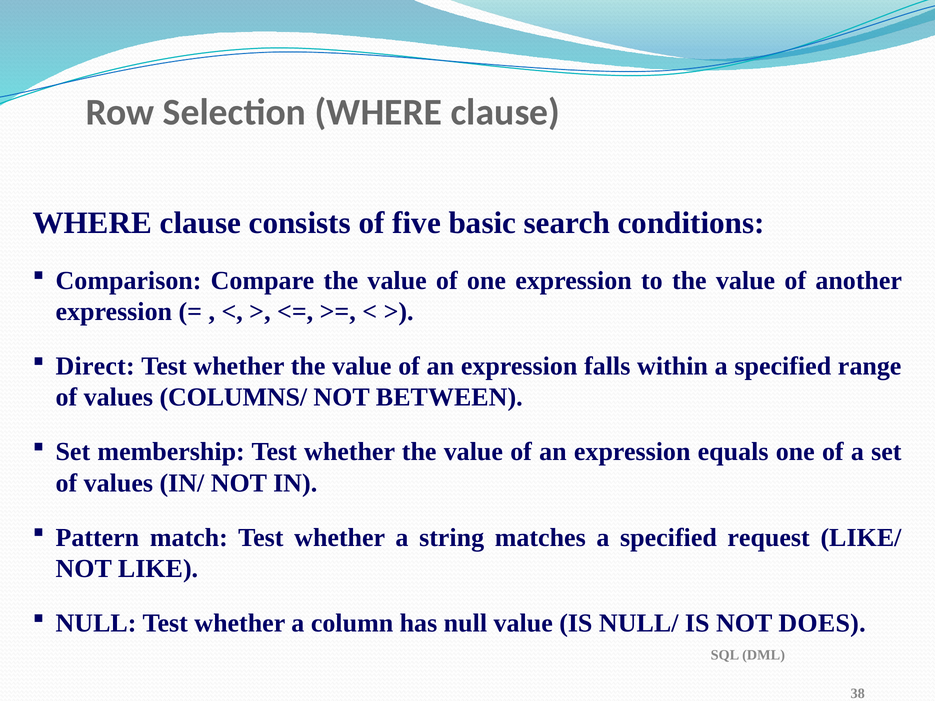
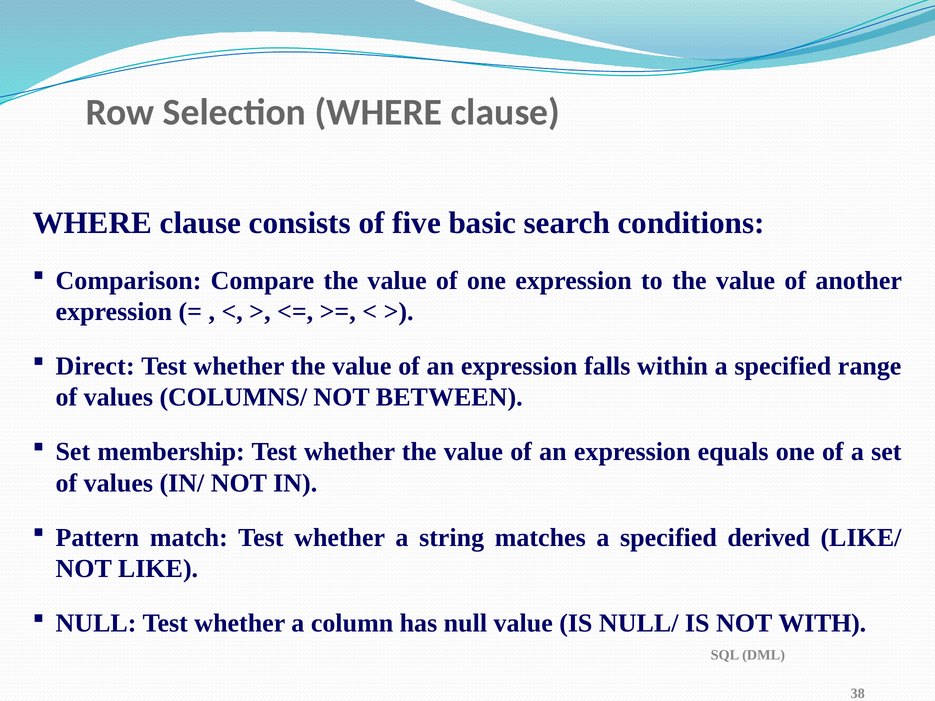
request: request -> derived (769, 538)
DOES: DOES -> WITH (822, 623)
